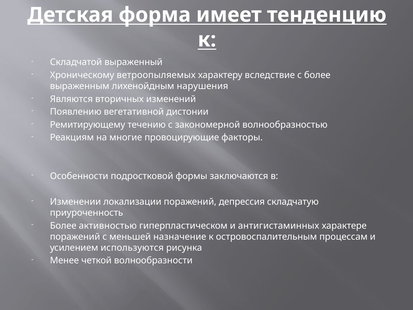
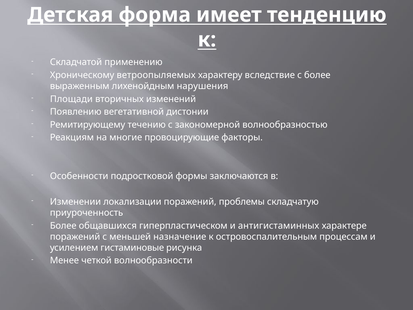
выраженный: выраженный -> применению (133, 62)
Являются: Являются -> Площади (71, 99)
депрессия: депрессия -> проблемы (242, 202)
активностью: активностью -> общавшихся (108, 226)
используются: используются -> гистаминовые (132, 248)
